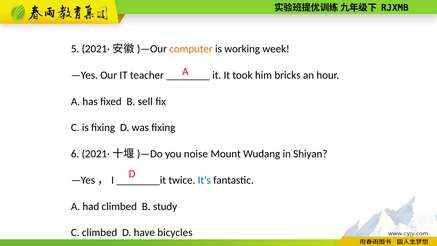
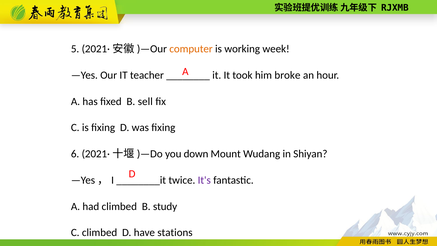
bricks: bricks -> broke (287, 75)
noise: noise -> down (196, 154)
It's colour: blue -> purple (204, 180)
bicycles: bicycles -> stations (175, 232)
